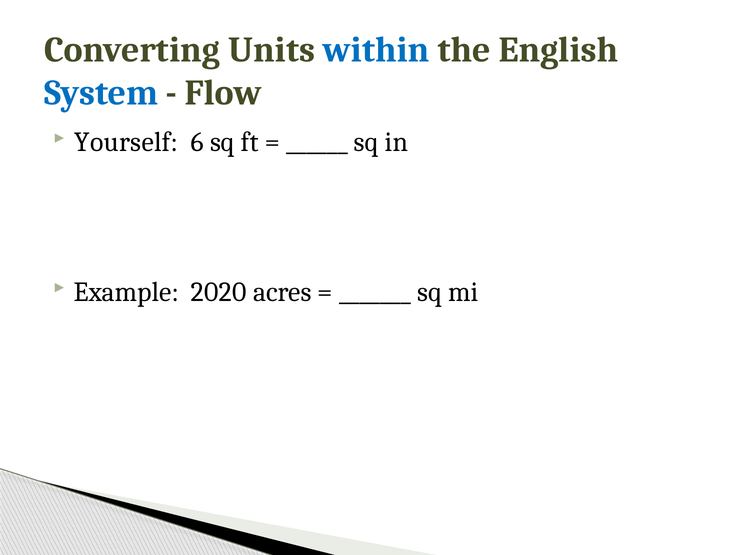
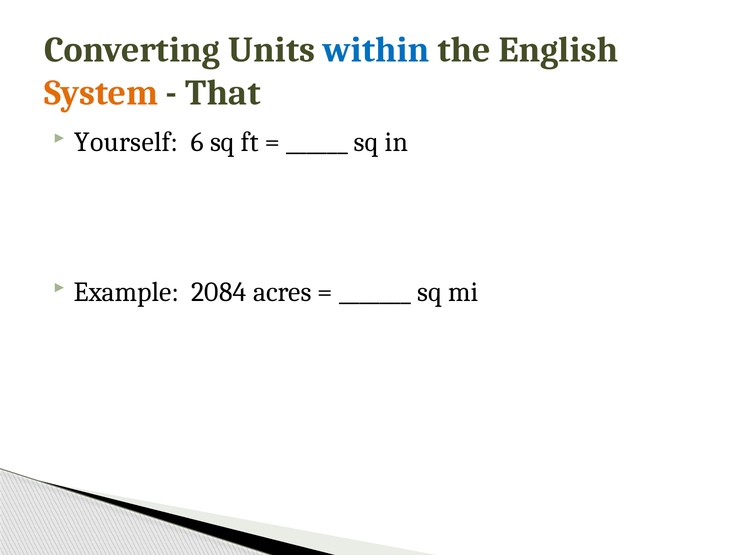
System colour: blue -> orange (101, 93)
Flow: Flow -> That (223, 93)
2020: 2020 -> 2084 (219, 292)
